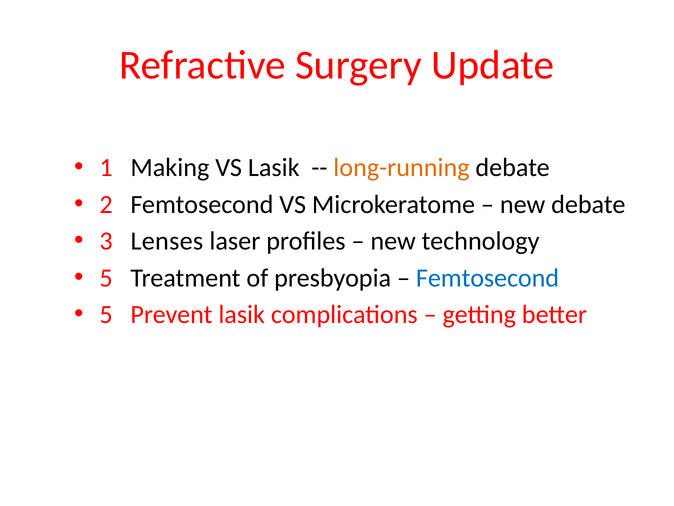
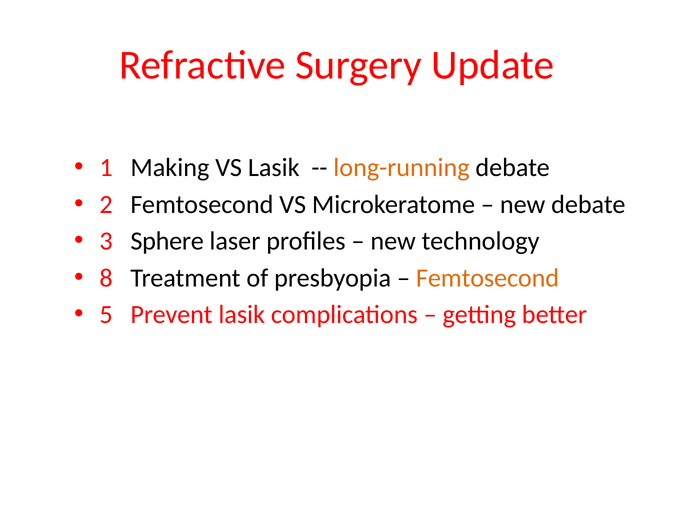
Lenses: Lenses -> Sphere (167, 241)
5: 5 -> 8 (106, 278)
Femtosecond colour: blue -> orange (488, 278)
